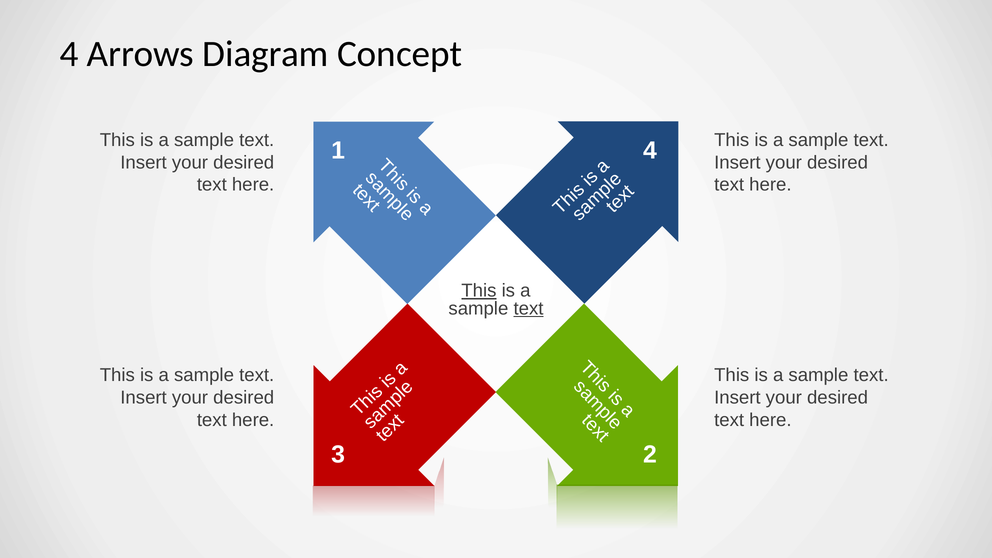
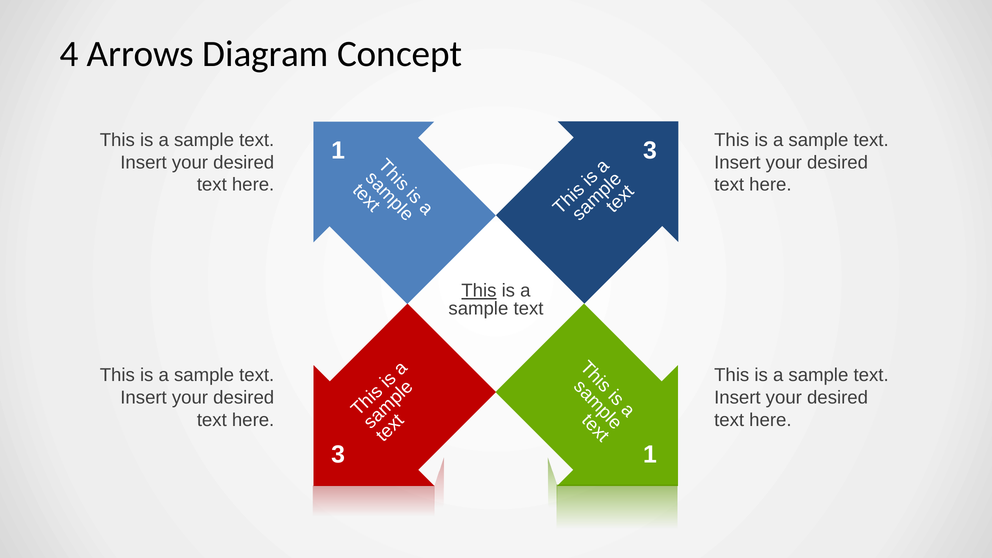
1 4: 4 -> 3 (650, 150)
text underline: present -> none (529, 309)
3 2: 2 -> 1 (650, 455)
